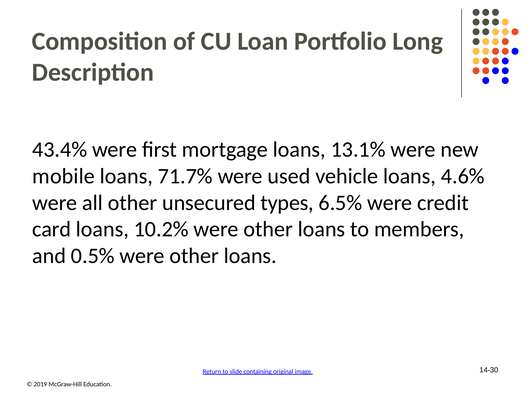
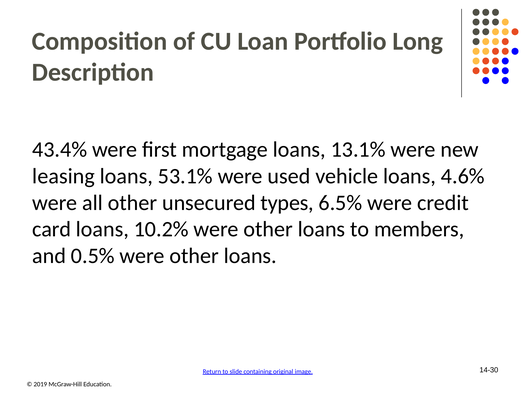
mobile: mobile -> leasing (64, 176)
71.7%: 71.7% -> 53.1% (185, 176)
